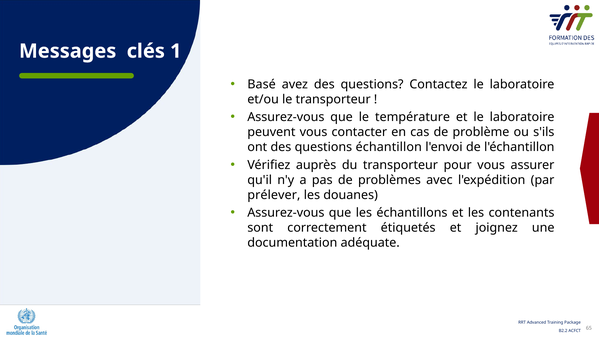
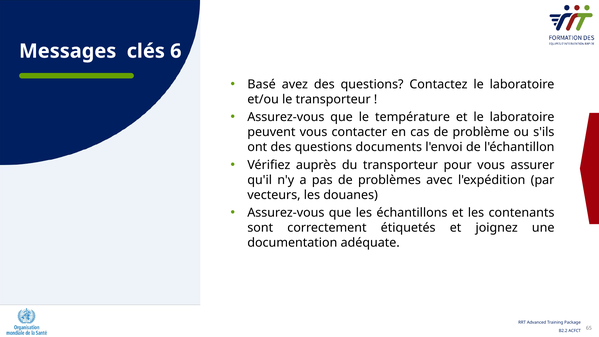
1: 1 -> 6 (176, 51)
échantillon: échantillon -> documents (389, 147)
prélever: prélever -> vecteurs (274, 195)
